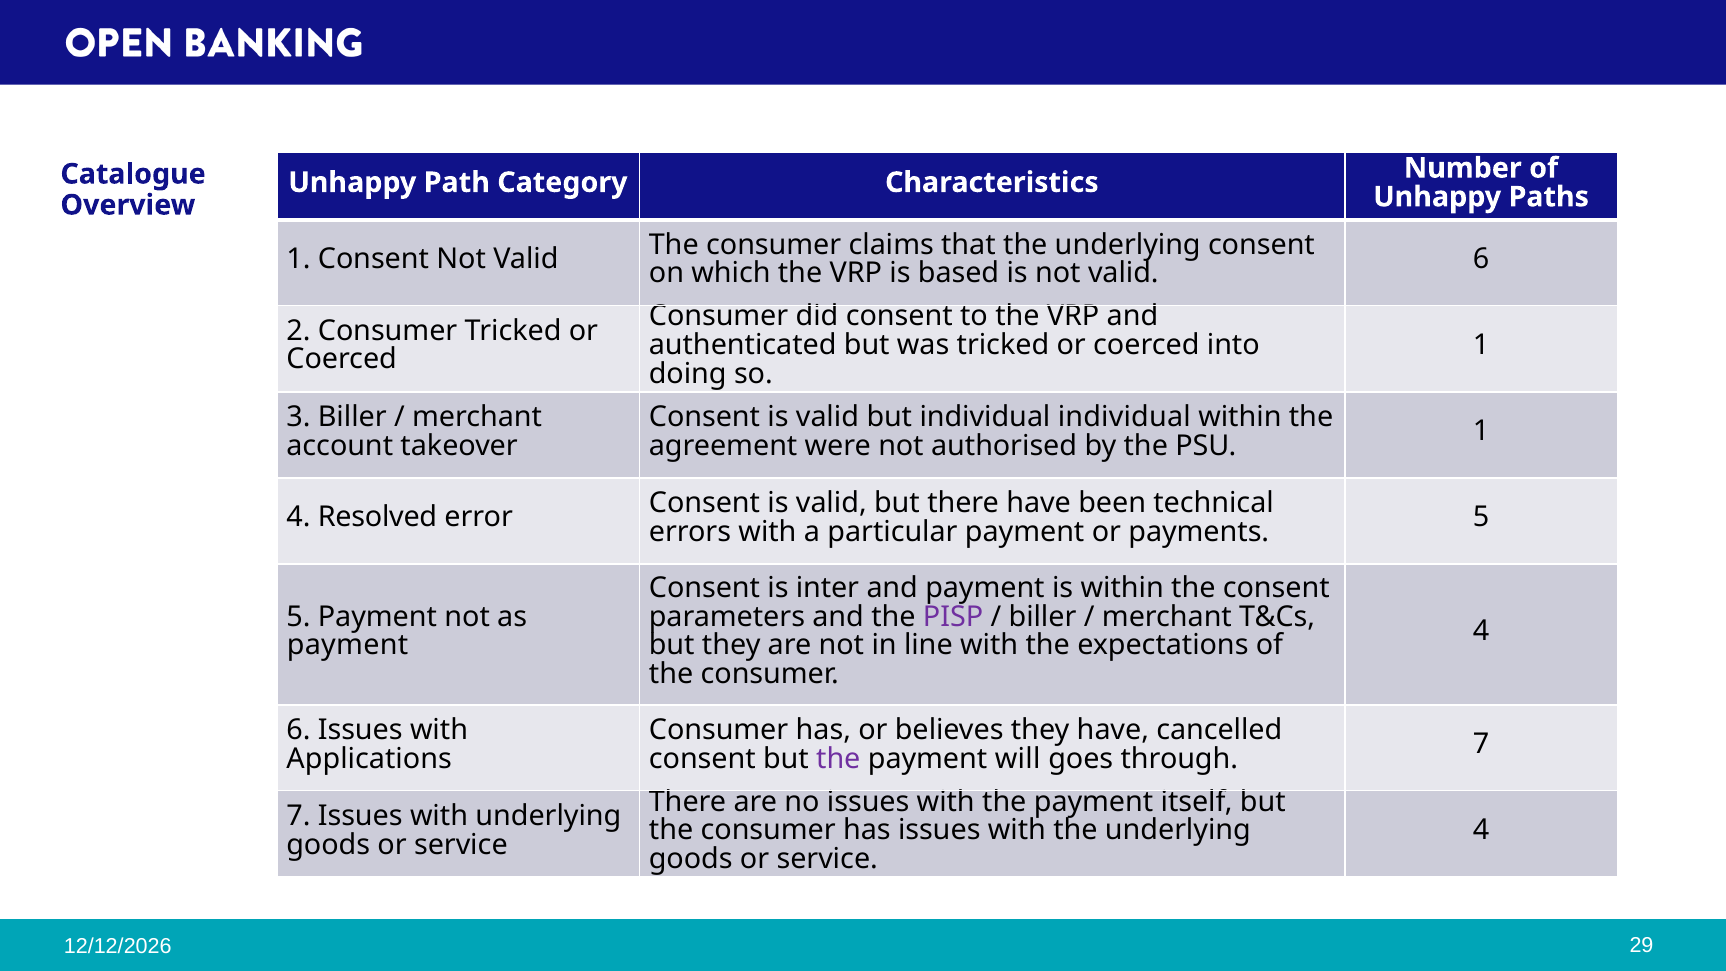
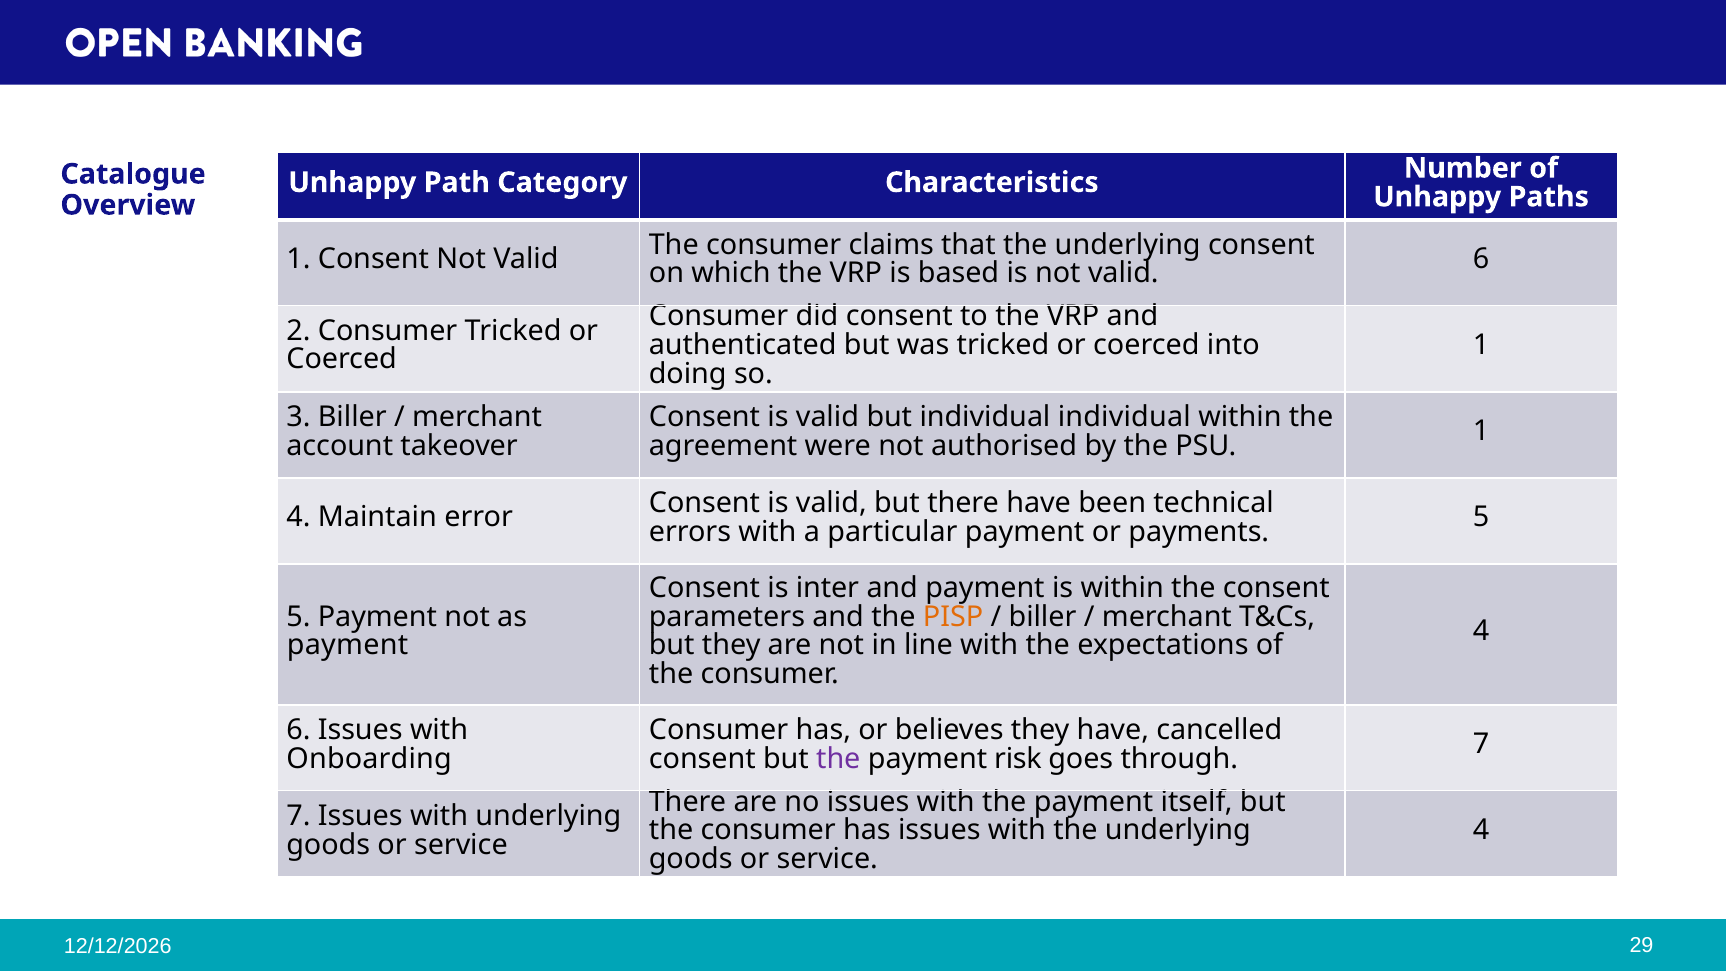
Resolved: Resolved -> Maintain (377, 517)
PISP colour: purple -> orange (953, 617)
Applications: Applications -> Onboarding (369, 759)
will: will -> risk (1018, 759)
